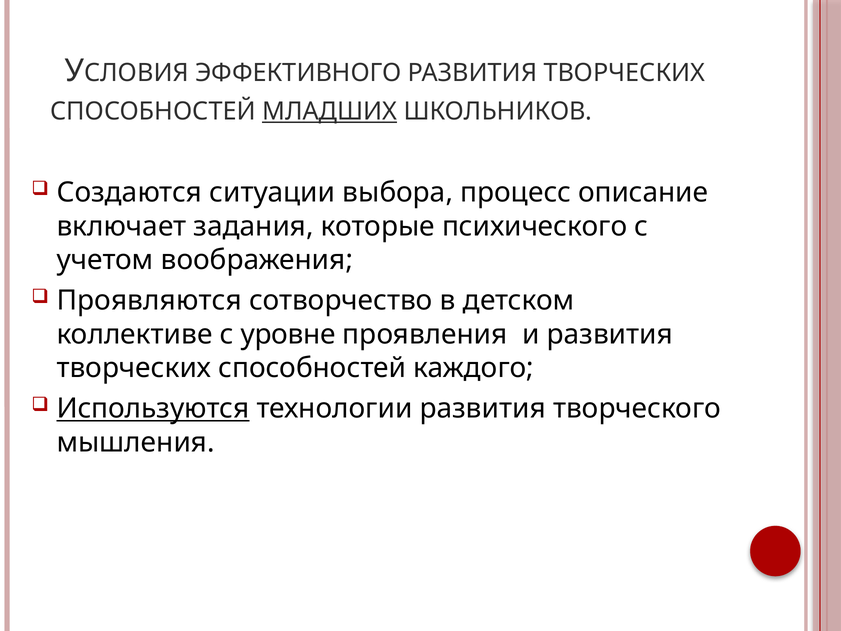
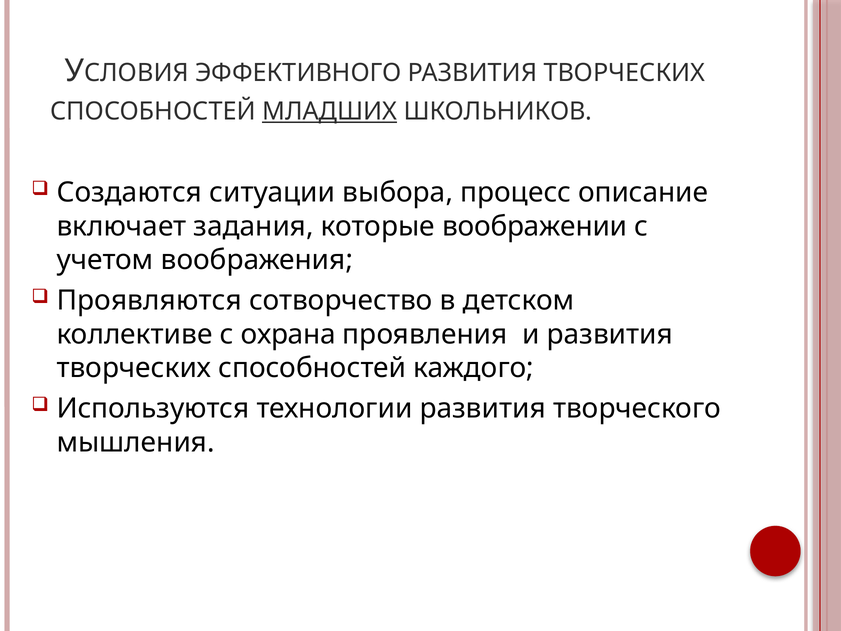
психического: психического -> воображении (535, 226)
уровне: уровне -> охрана (288, 334)
Используются underline: present -> none (153, 408)
